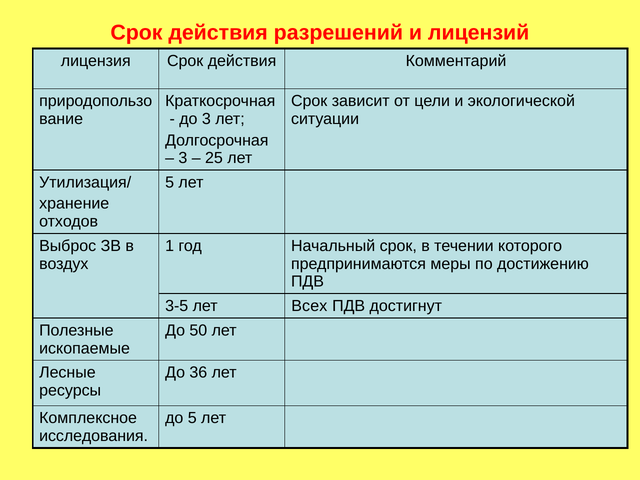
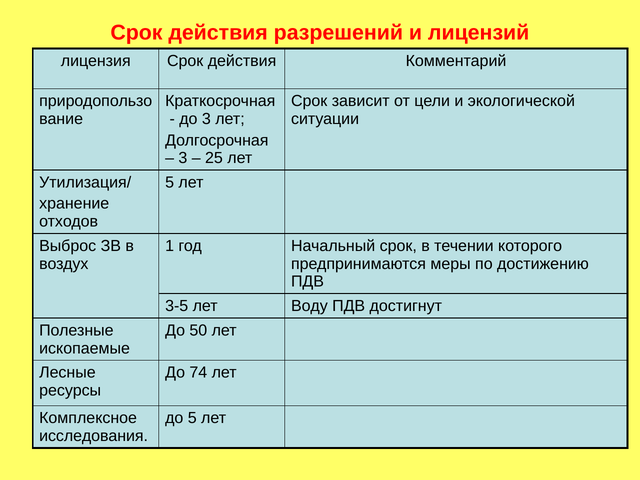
Всех: Всех -> Воду (309, 306)
36: 36 -> 74 (198, 373)
